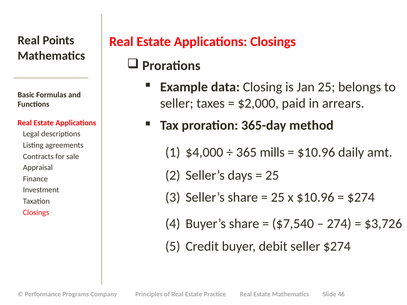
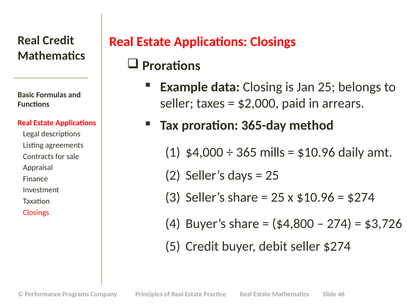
Real Points: Points -> Credit (58, 41)
$7,540: $7,540 -> $4,800 (293, 224)
